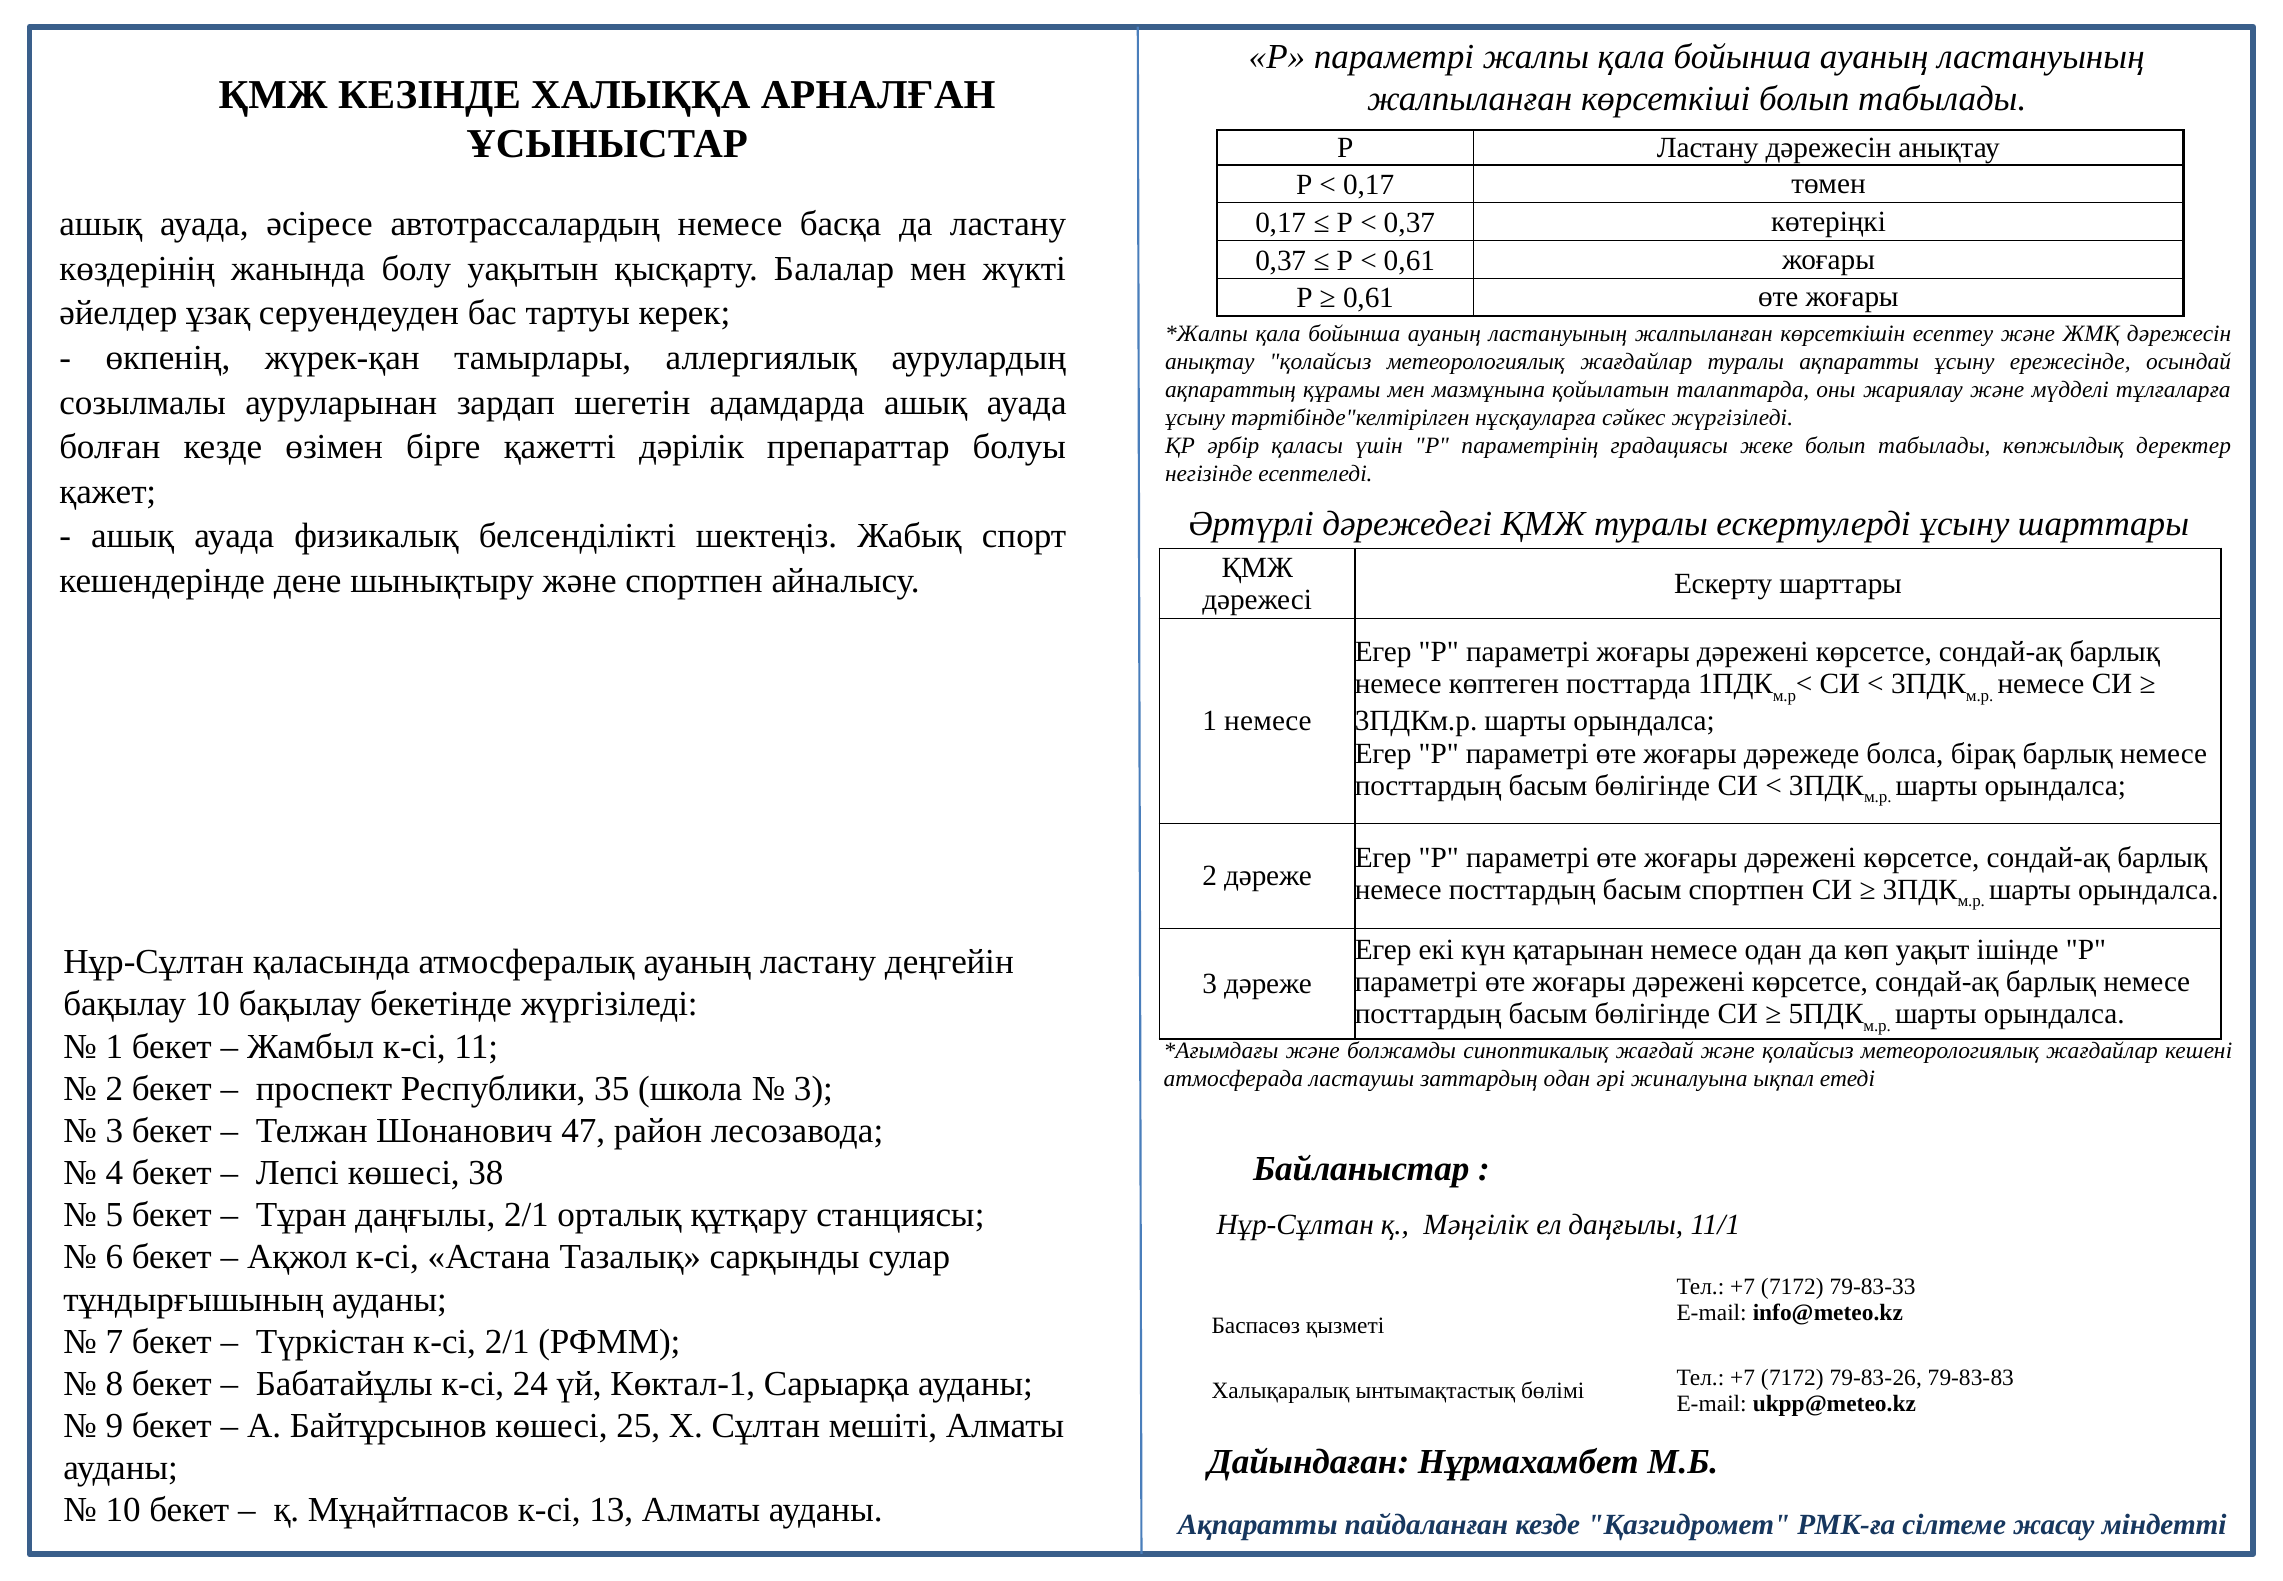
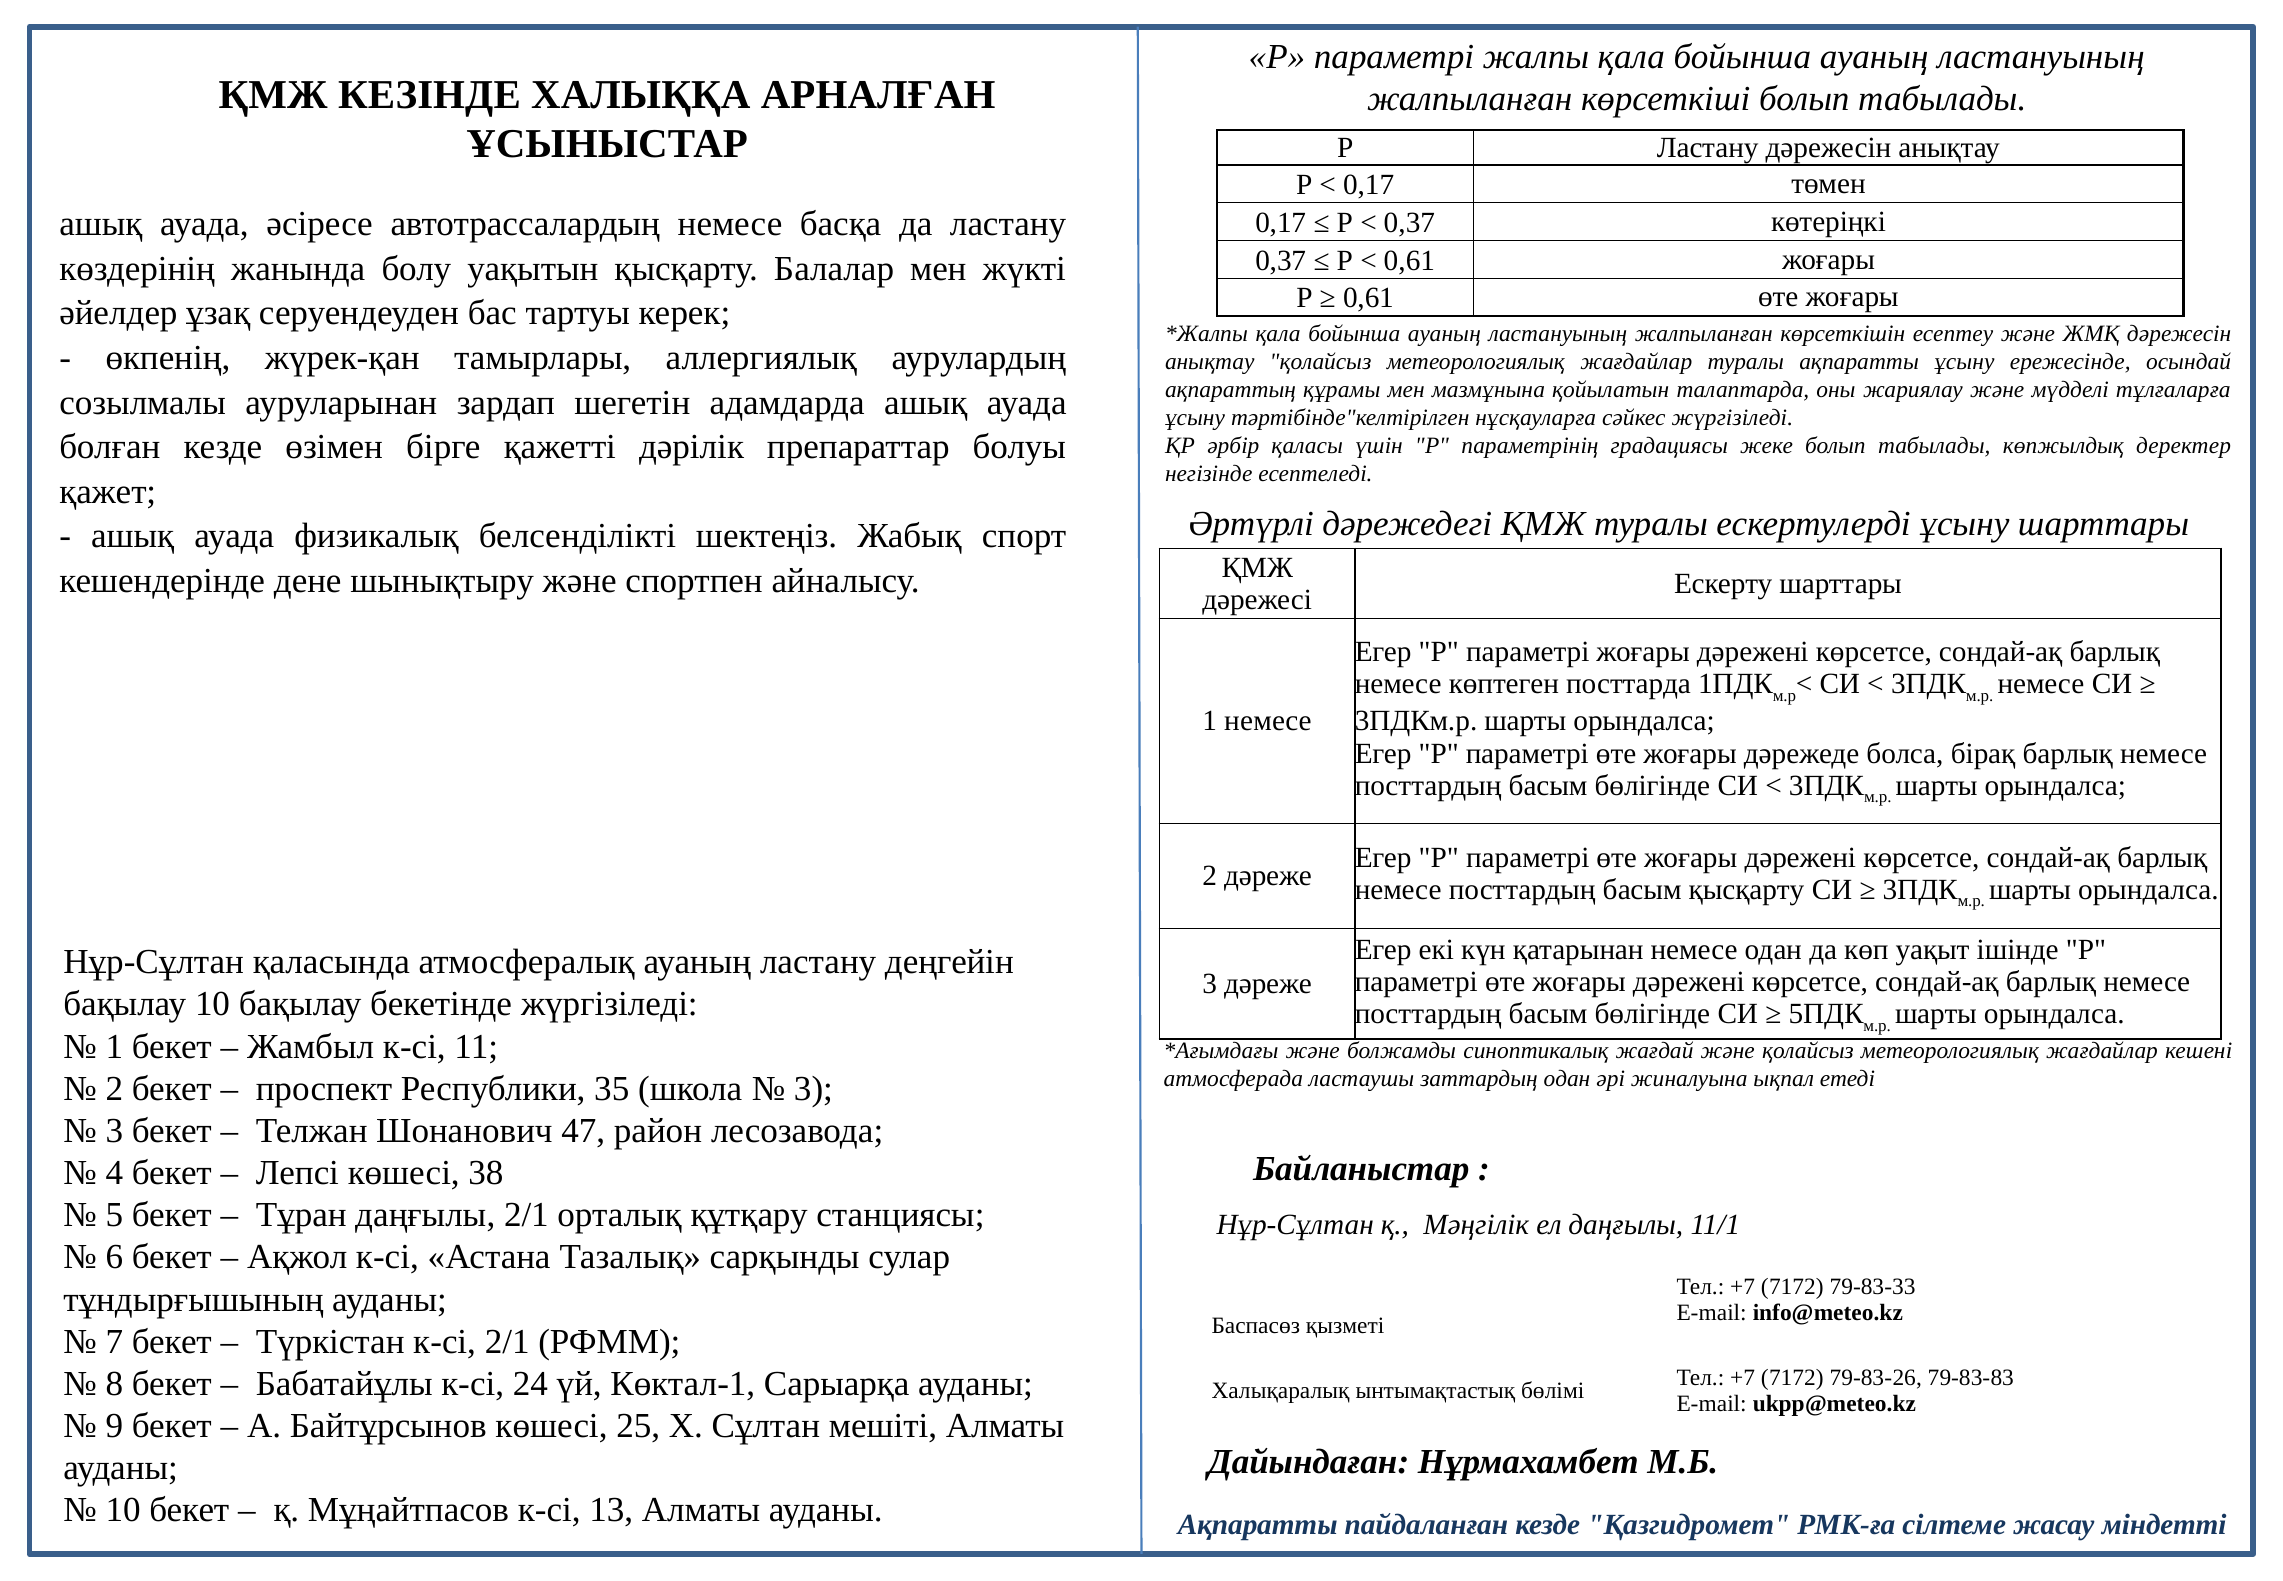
басым спортпен: спортпен -> қысқарту (1746, 890)
